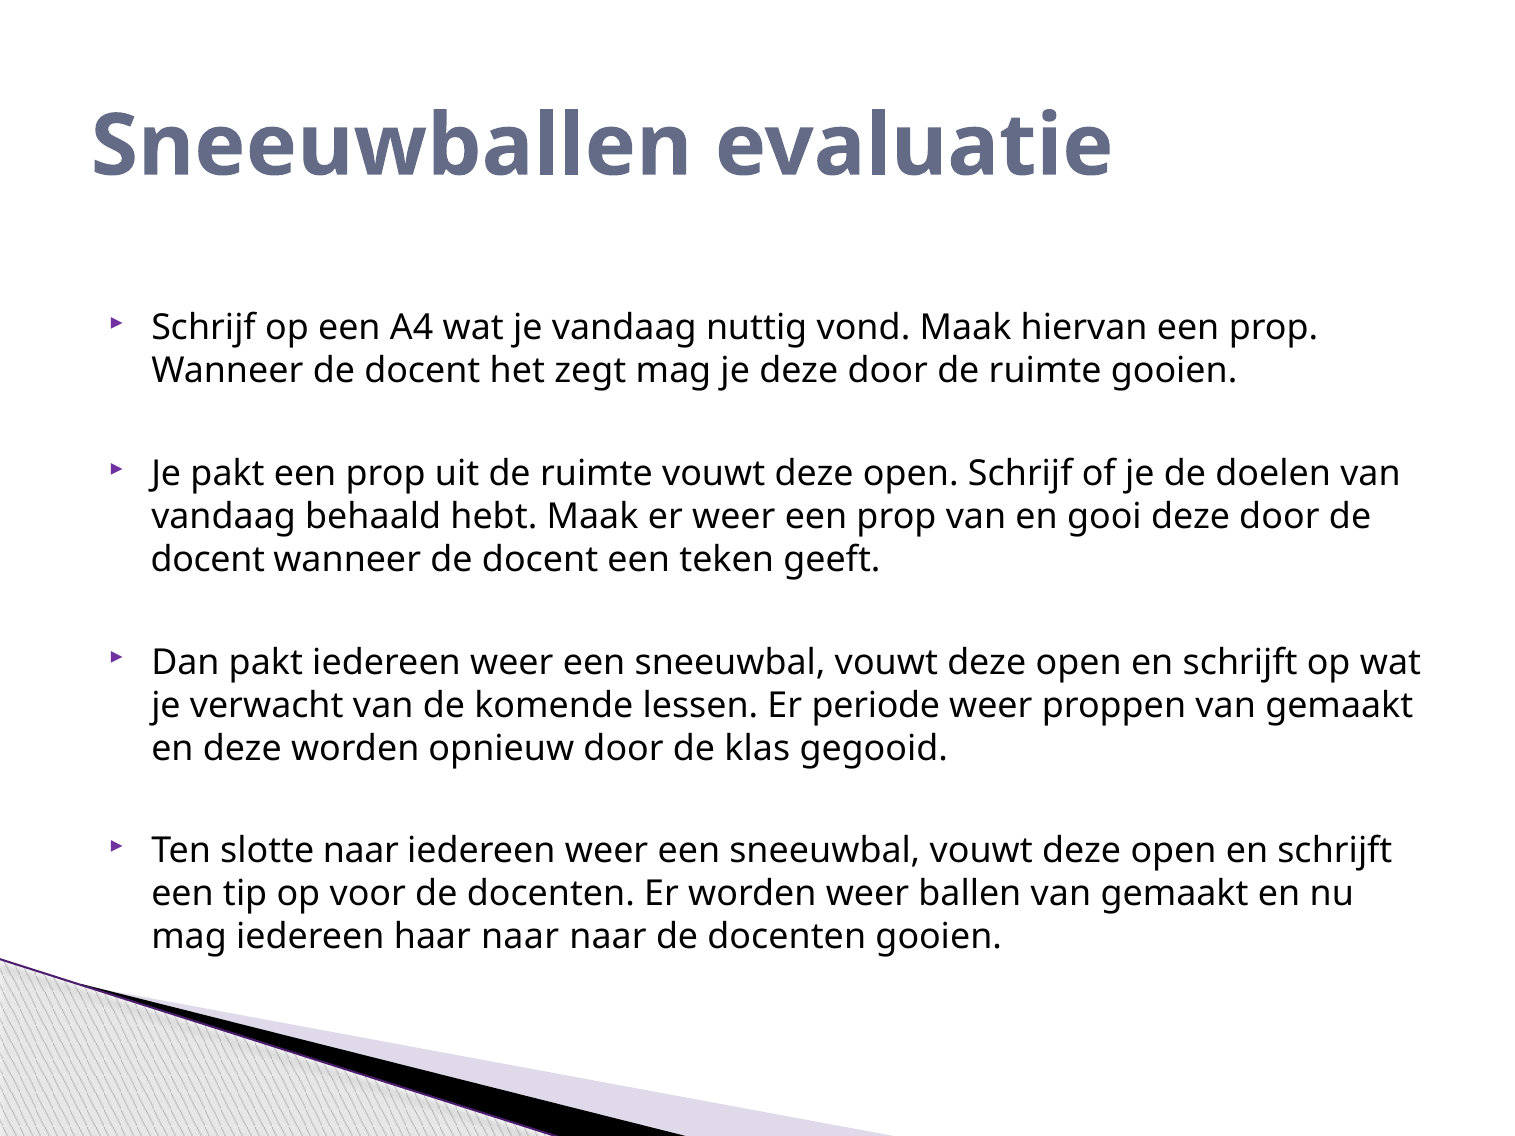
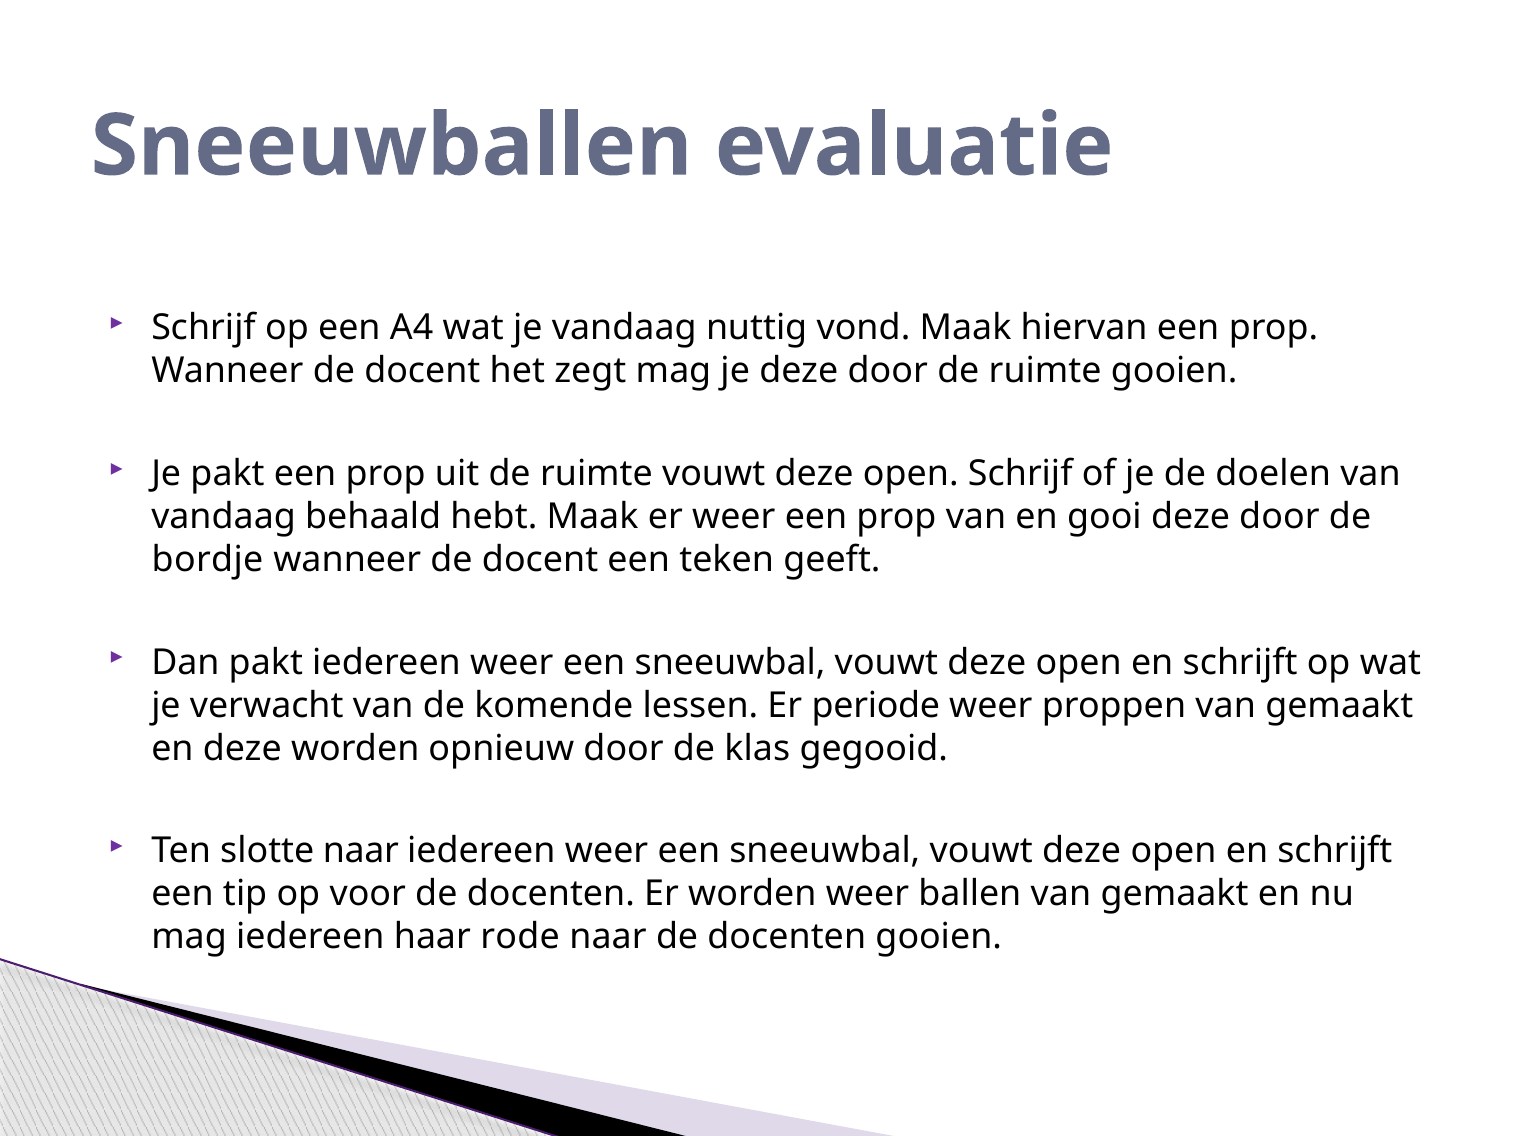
docent: docent -> bordje (207, 560)
haar naar: naar -> rode (520, 937)
